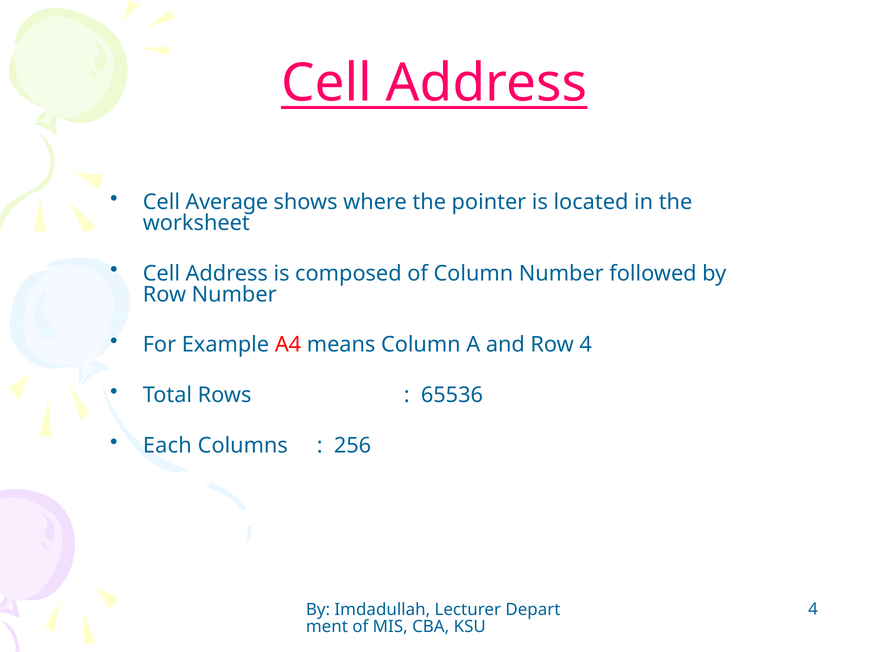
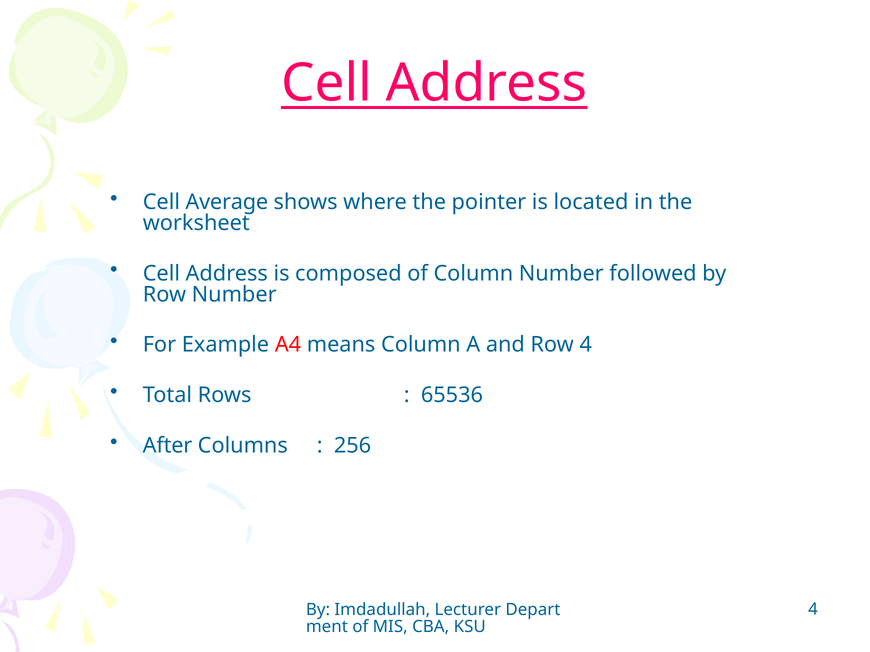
Each: Each -> After (168, 446)
